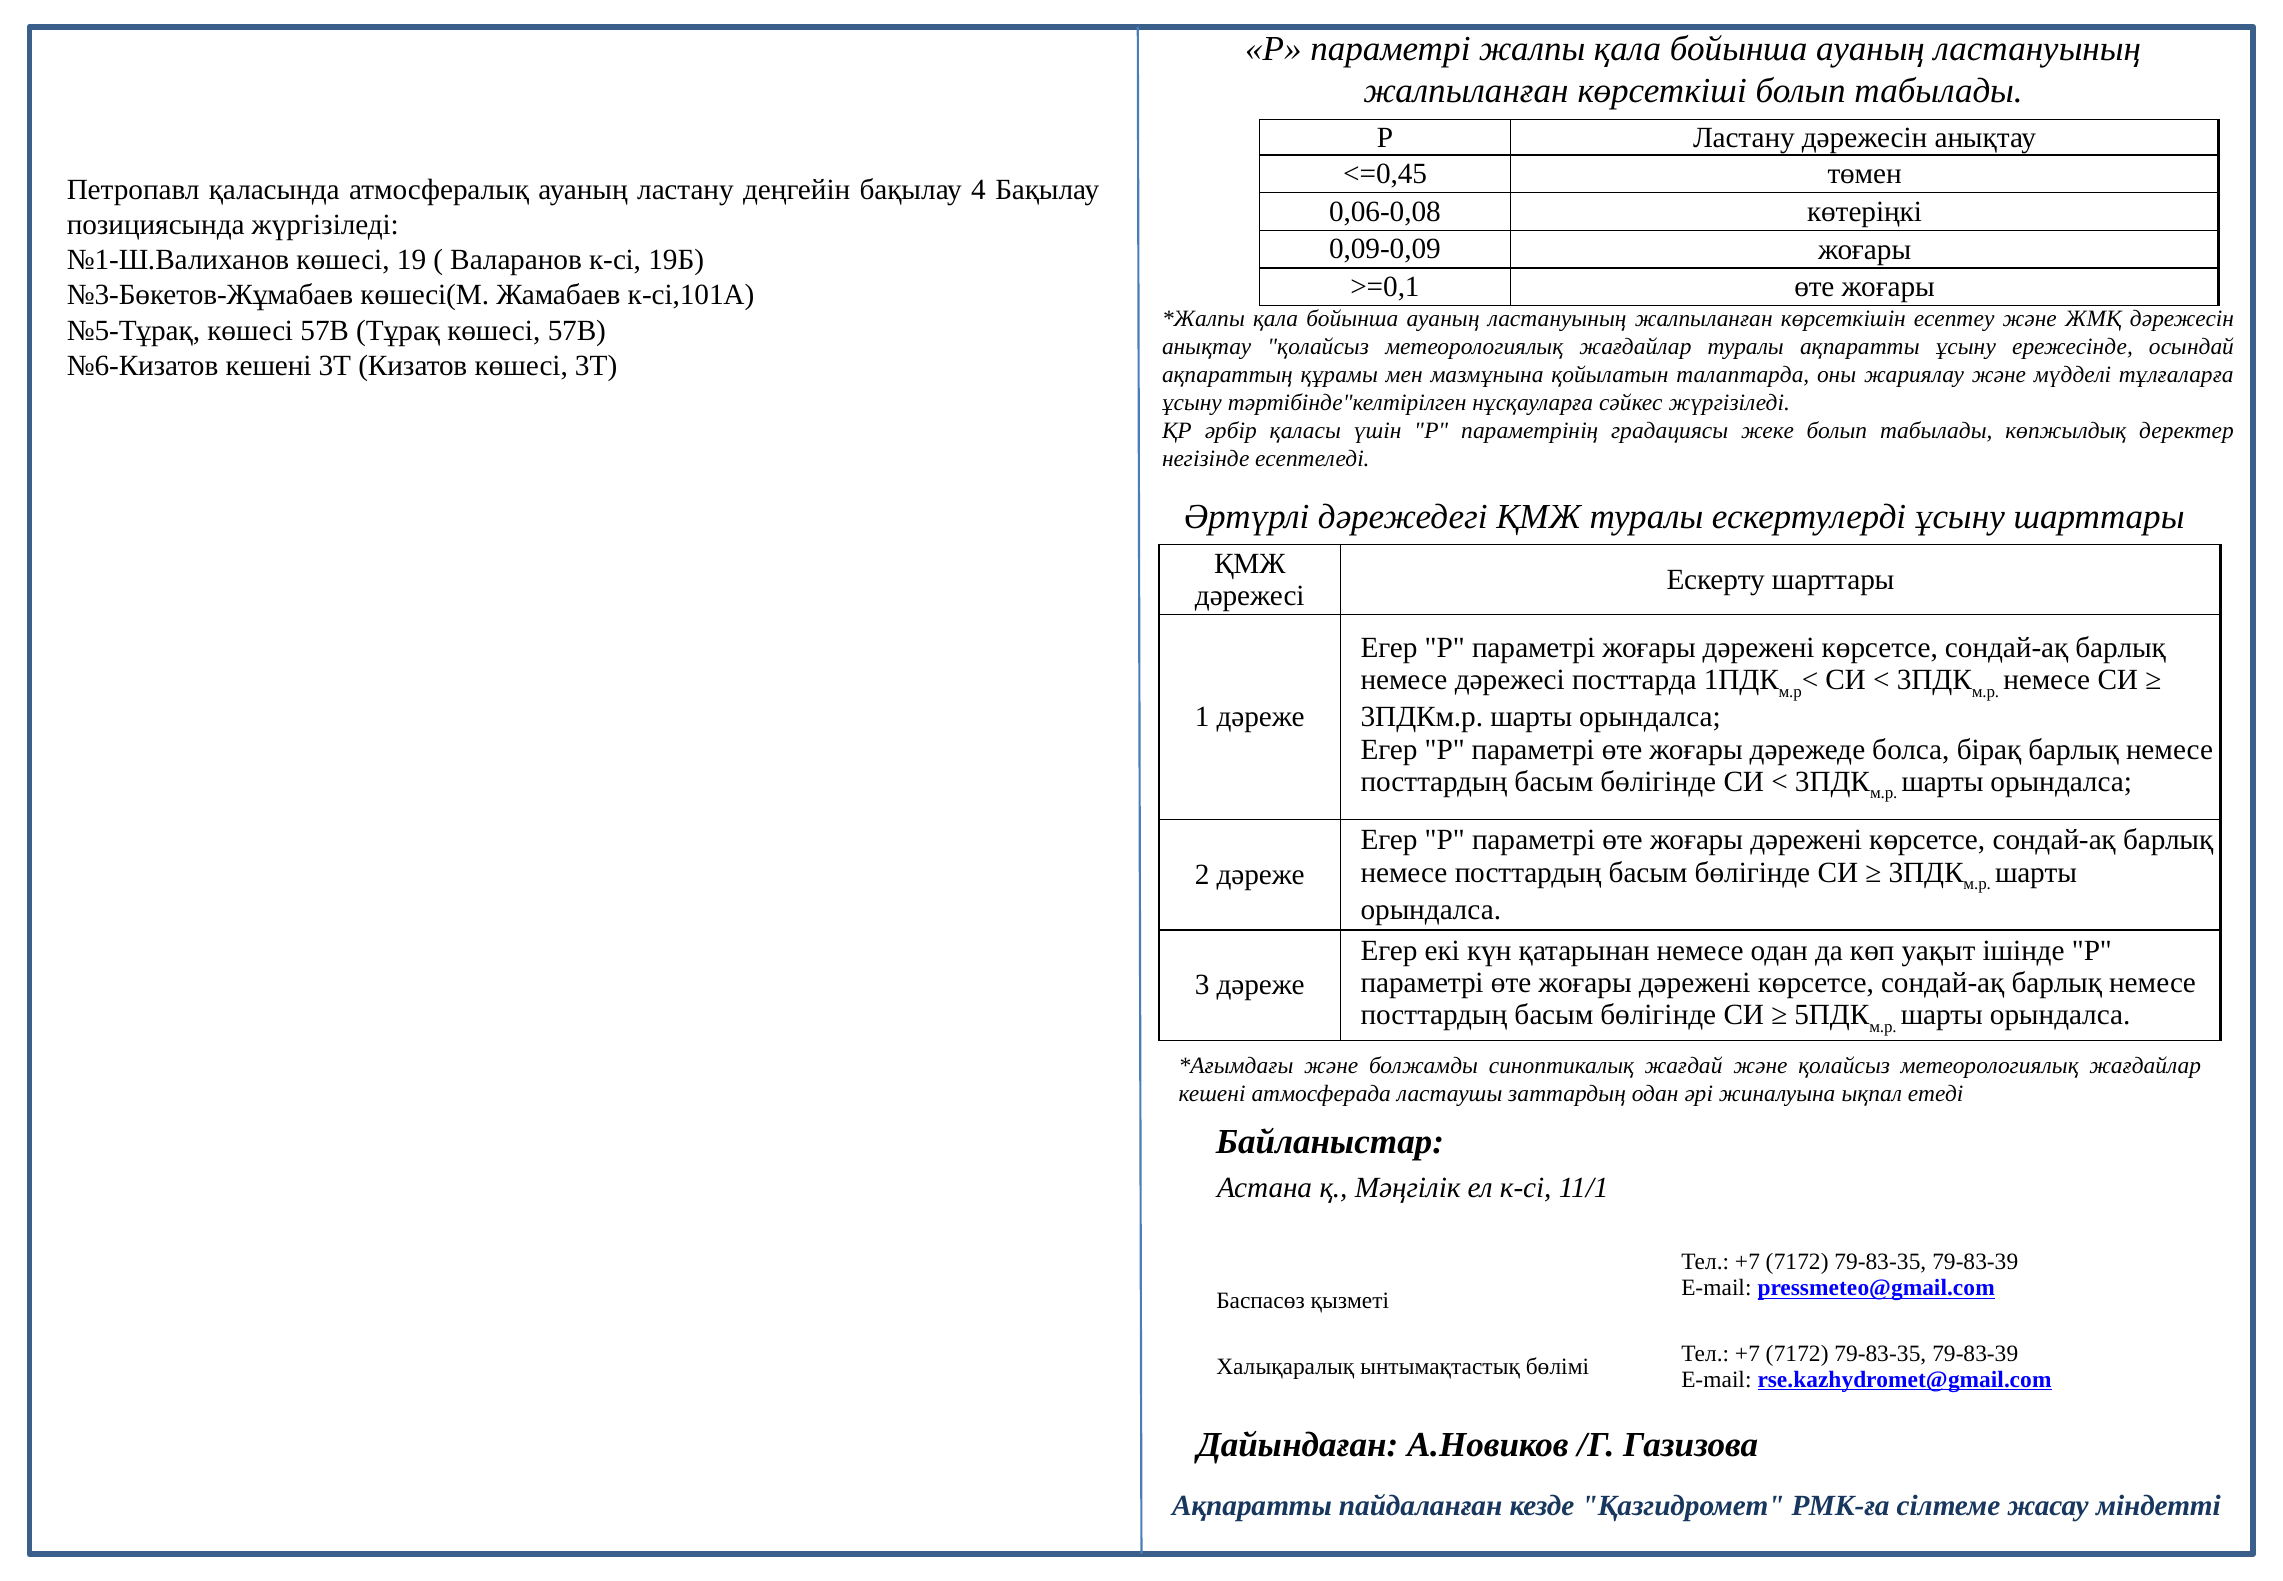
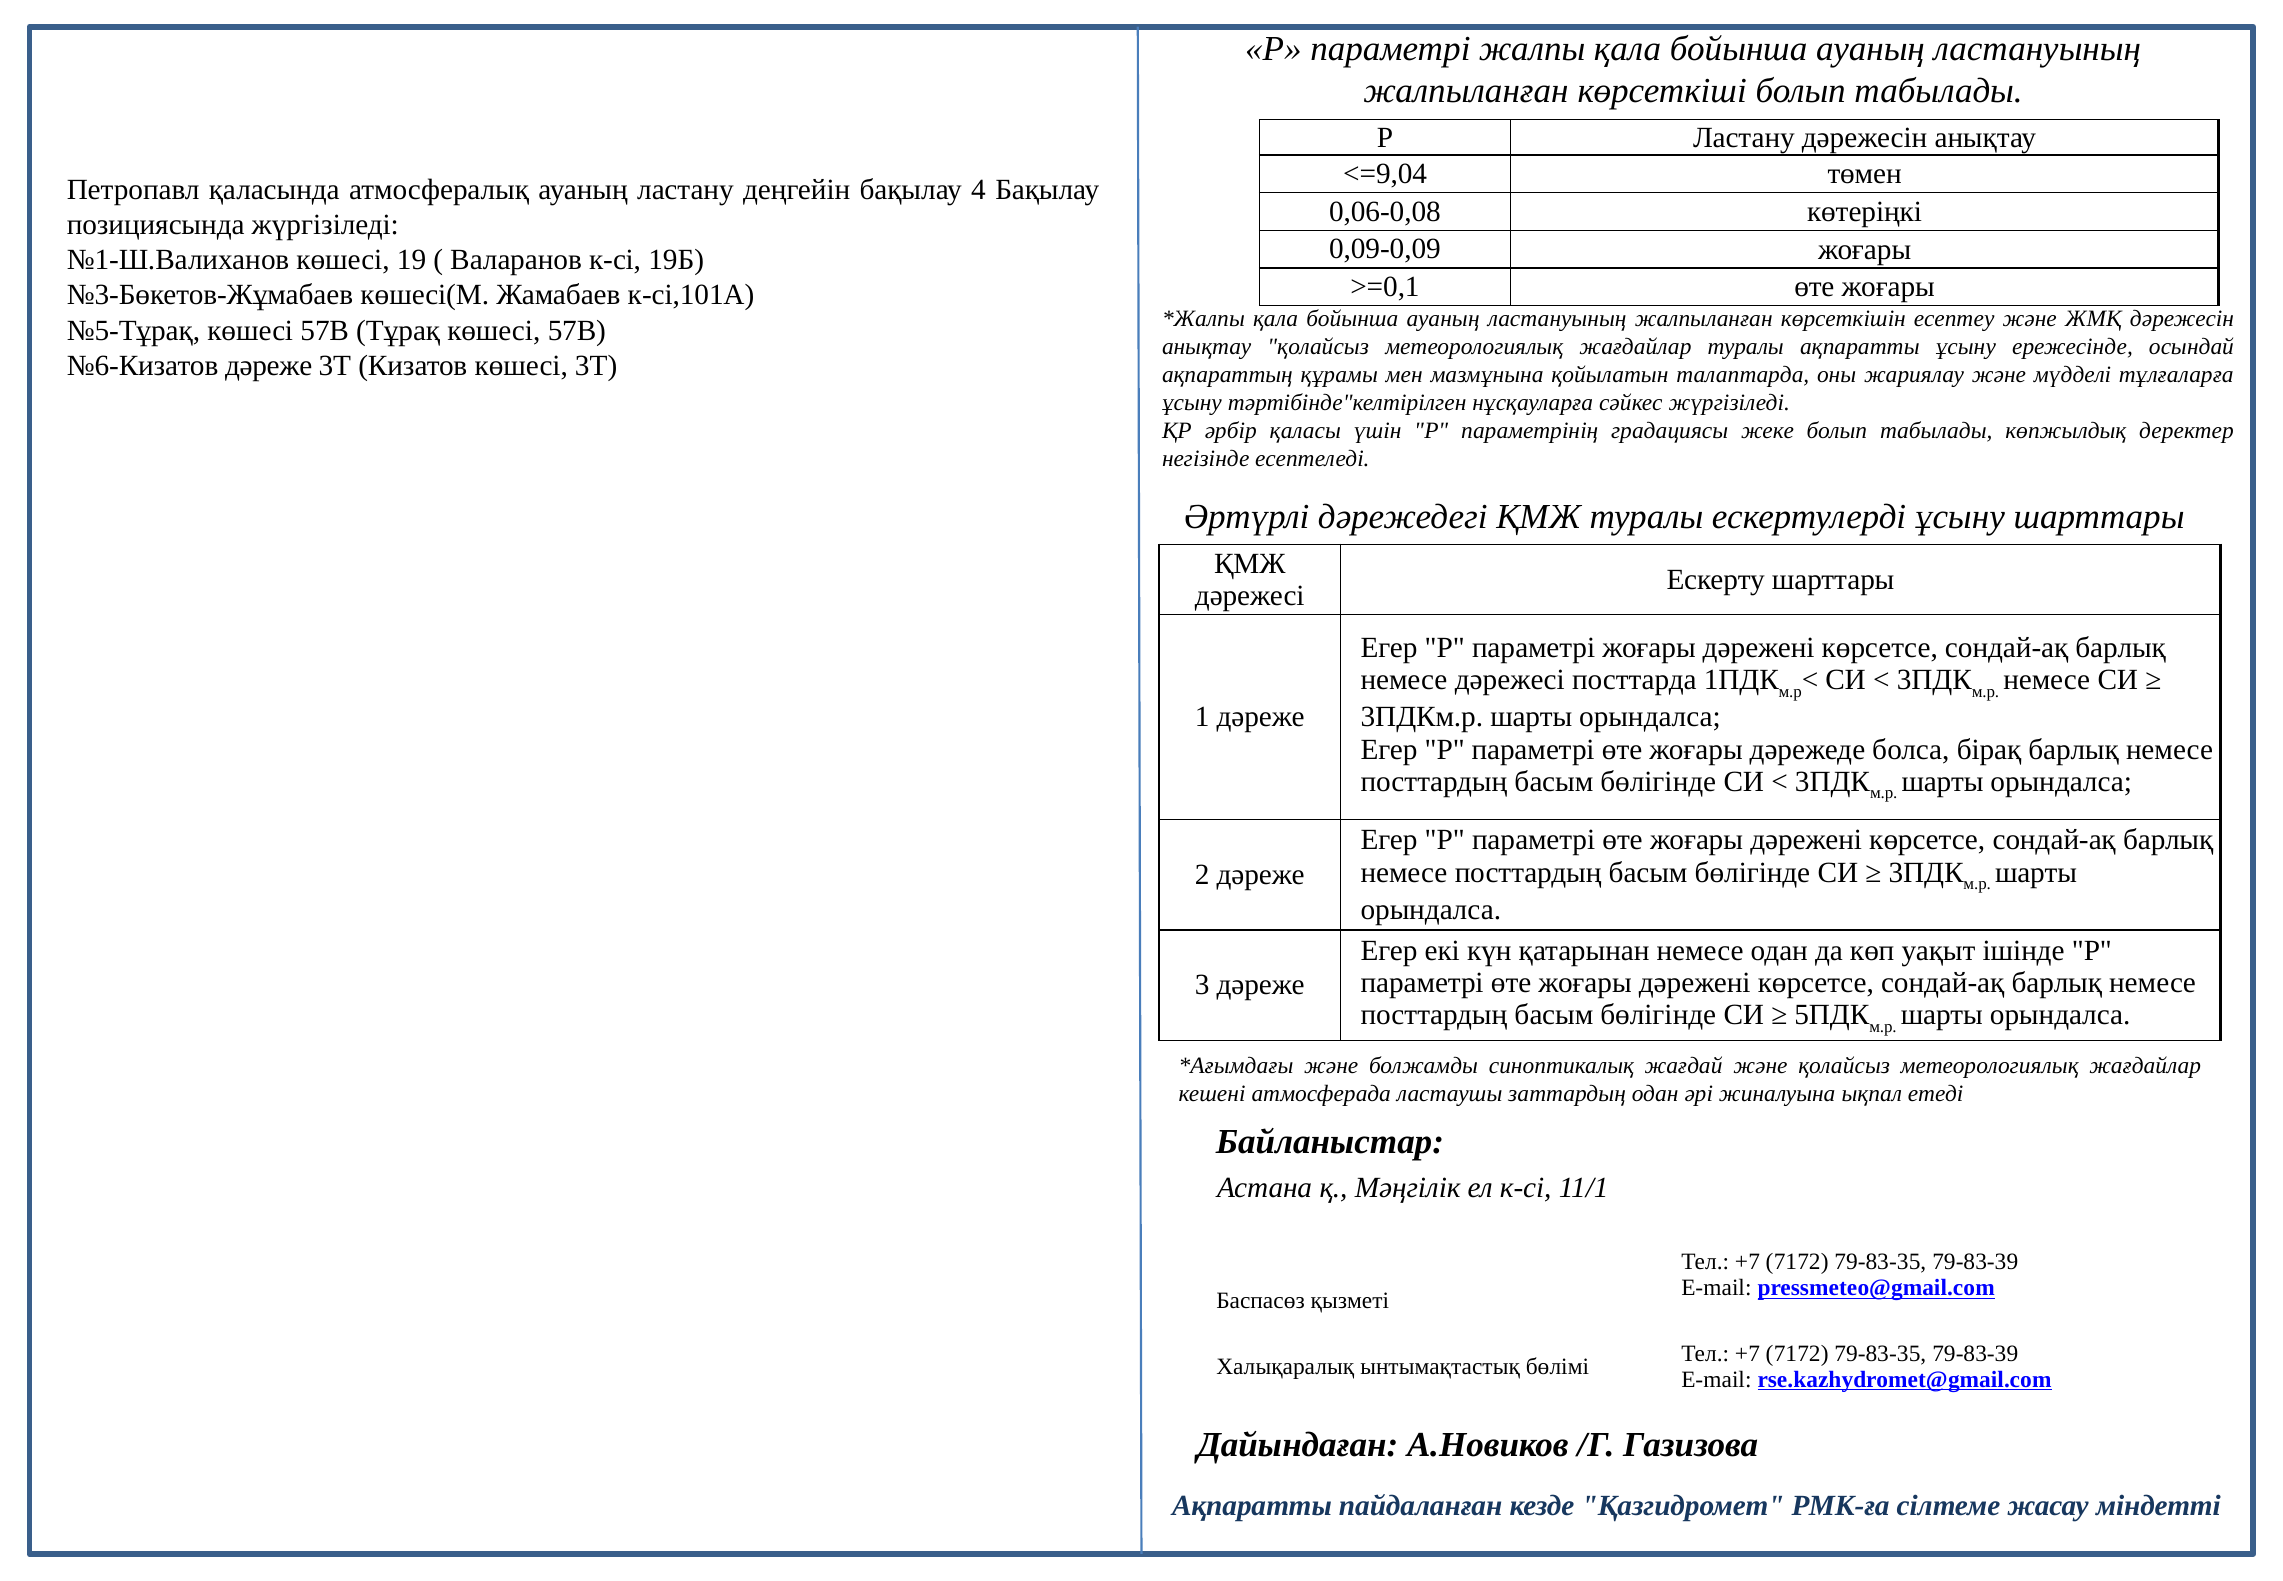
<=0,45: <=0,45 -> <=9,04 (1385, 174)
№6-Кизатов кешені: кешені -> дәреже (269, 365)
